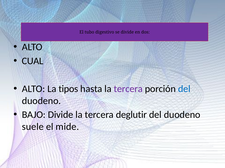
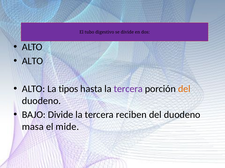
CUAL: CUAL -> ALTO (33, 61)
del colour: blue -> orange (184, 89)
deglutir: deglutir -> reciben (131, 115)
suele: suele -> masa (33, 127)
